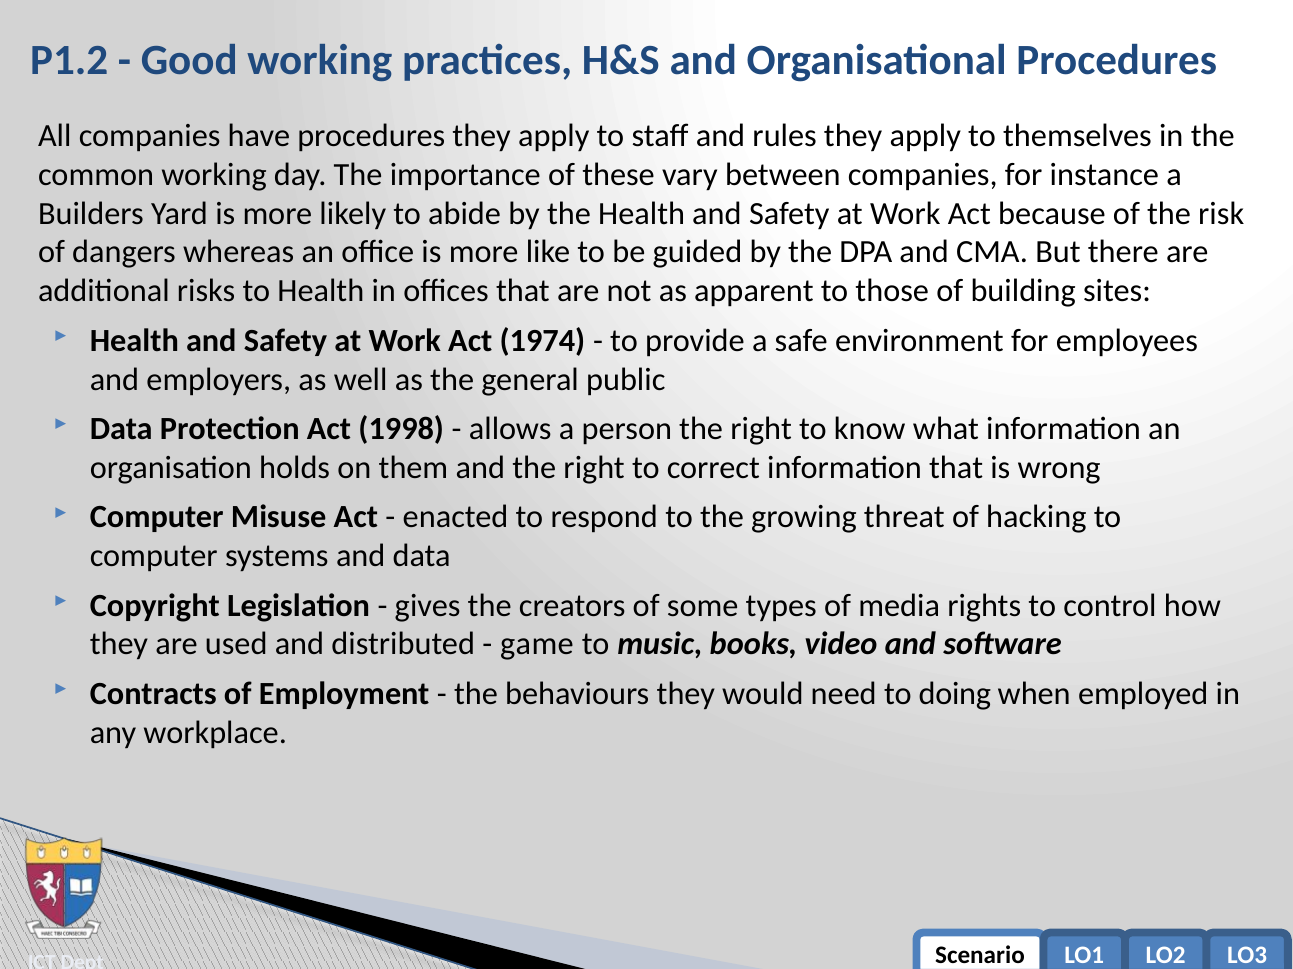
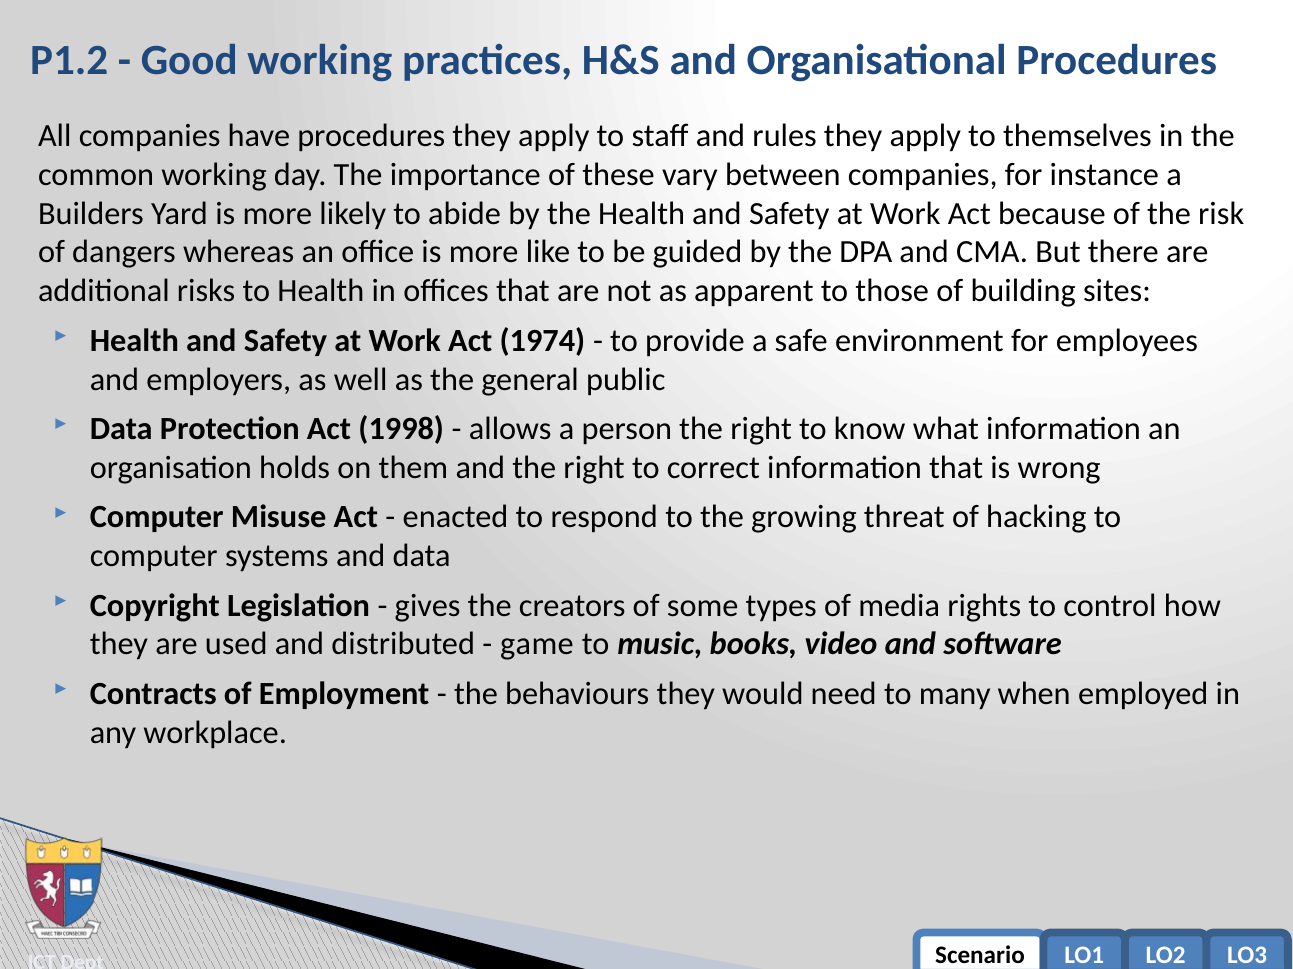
doing: doing -> many (955, 694)
